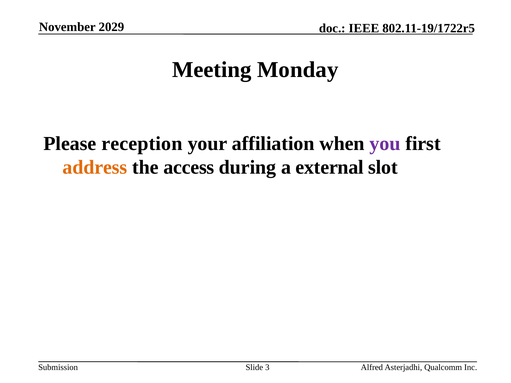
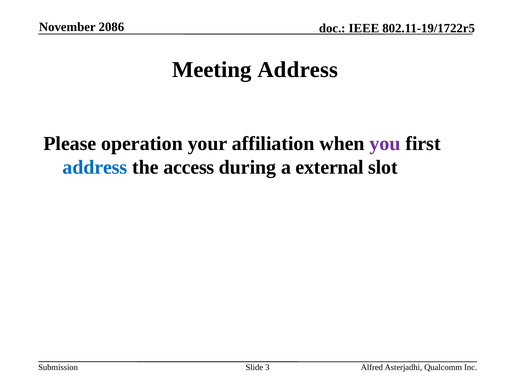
2029: 2029 -> 2086 (111, 27)
Meeting Monday: Monday -> Address (298, 70)
reception: reception -> operation (142, 144)
address colour: orange -> blue (95, 168)
